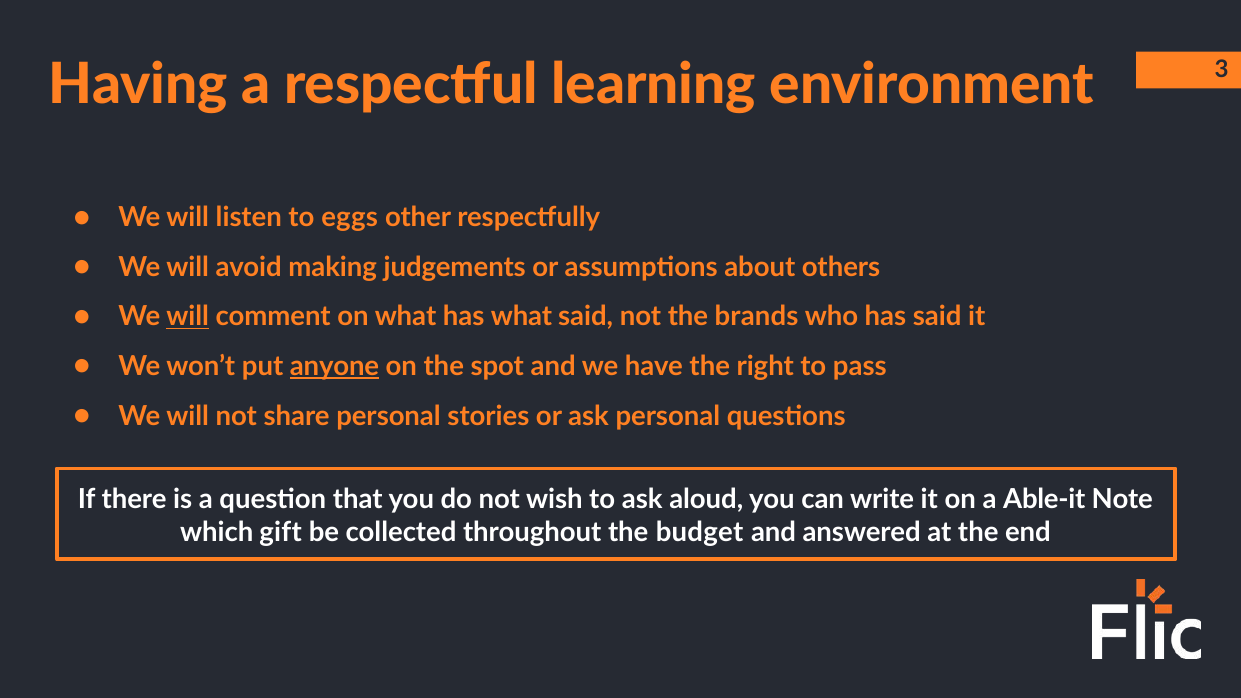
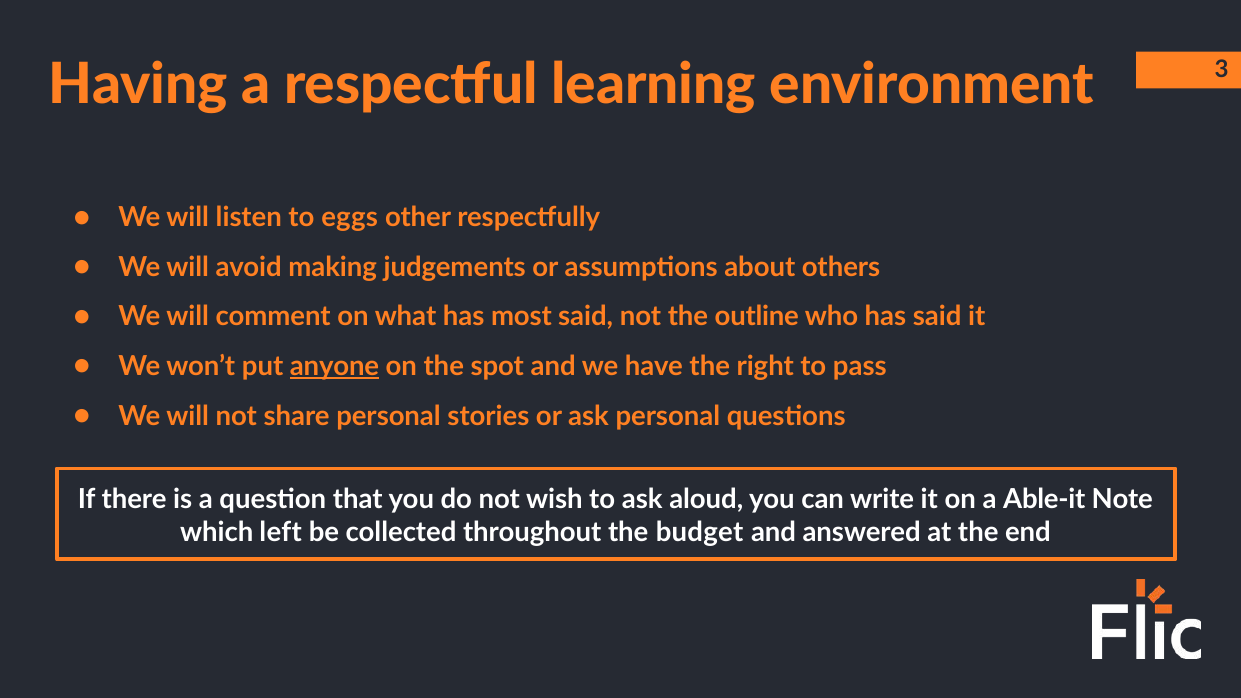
will underline: present -> none (188, 317)
has what: what -> most (521, 317)
brands: brands -> outline (757, 317)
gift: gift -> left (281, 532)
